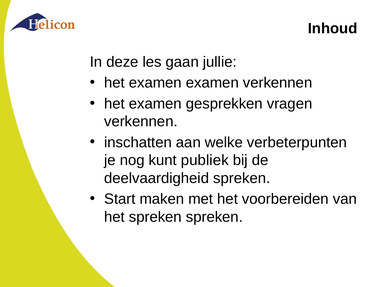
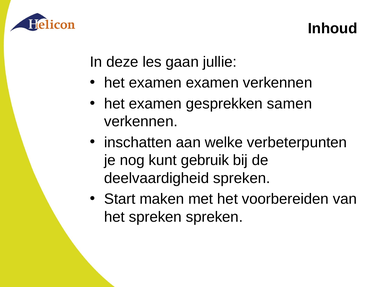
vragen: vragen -> samen (289, 104)
publiek: publiek -> gebruik (205, 160)
